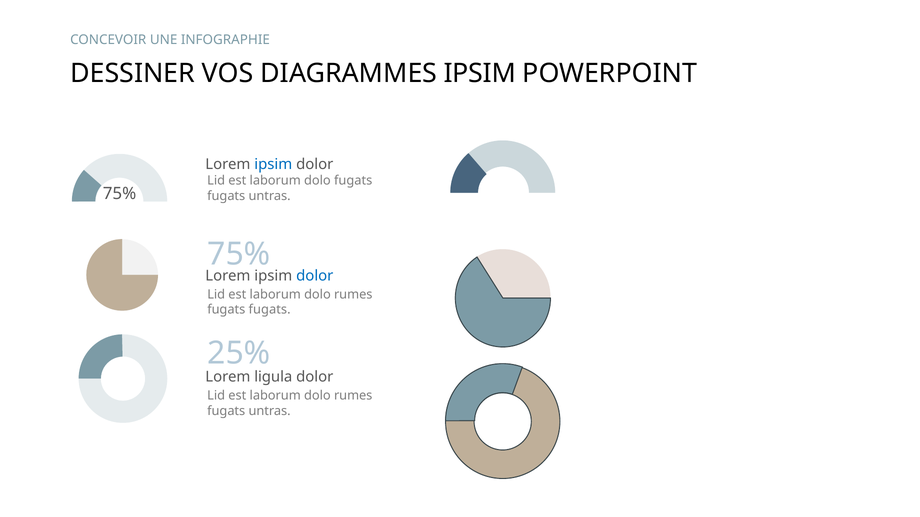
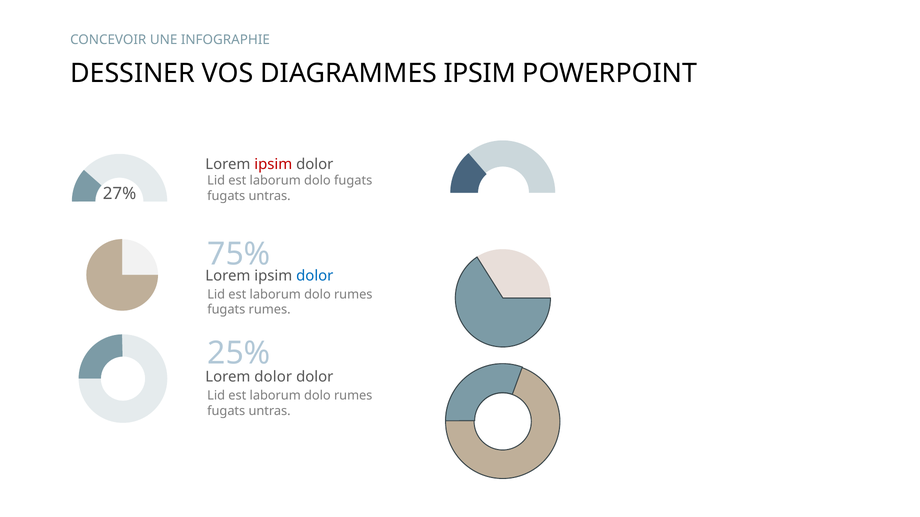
ipsim colour: blue -> red (273, 165)
75%: 75% -> 27% (120, 194)
fugats: fugats -> rumes (270, 310)
Lorem ligula: ligula -> dolor (273, 377)
